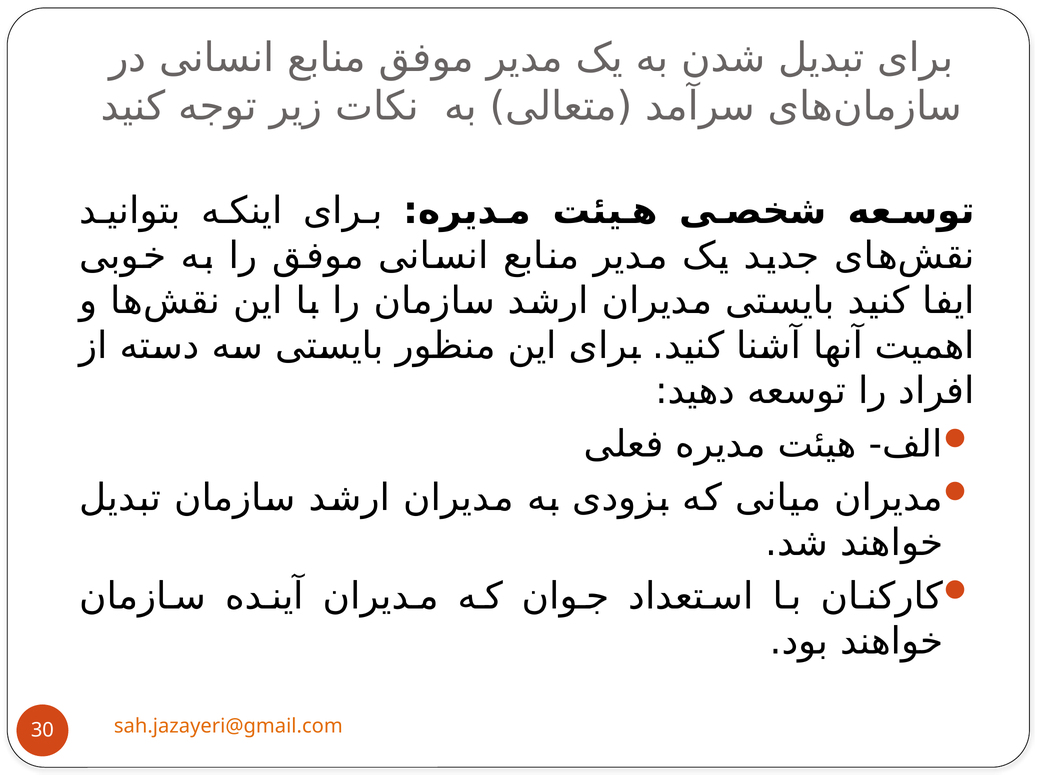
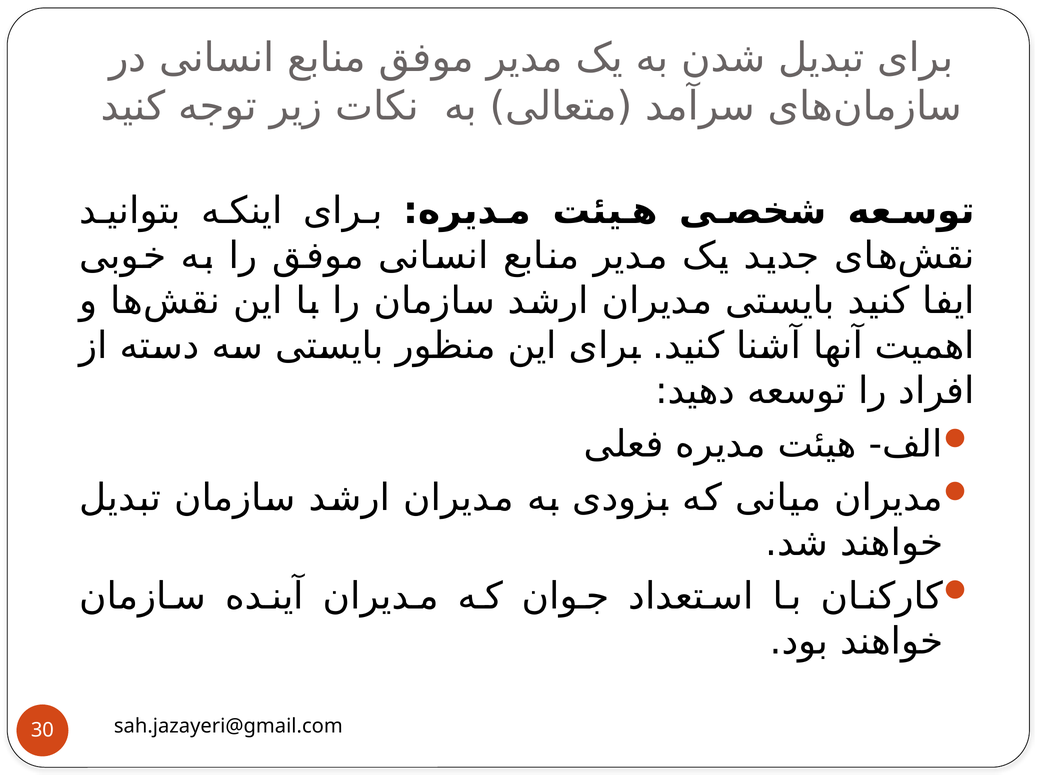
sah.jazayeri@gmail.com colour: orange -> black (228, 726)
